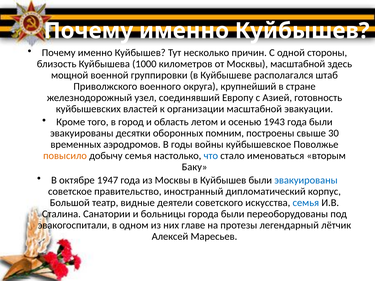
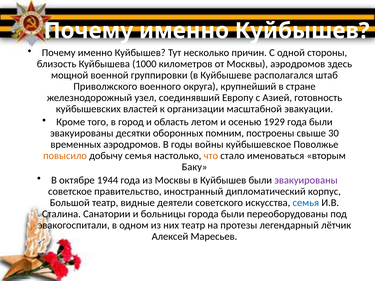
Москвы масштабной: масштабной -> аэродромов (298, 64)
1943: 1943 -> 1929 (274, 122)
что colour: blue -> orange (211, 156)
1947: 1947 -> 1944 (108, 180)
эвакуированы colour: blue -> purple (306, 180)
них главе: главе -> театр (193, 225)
